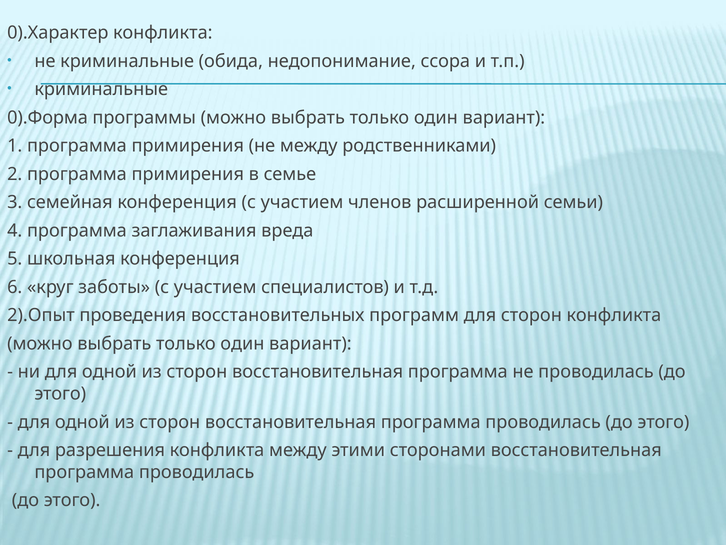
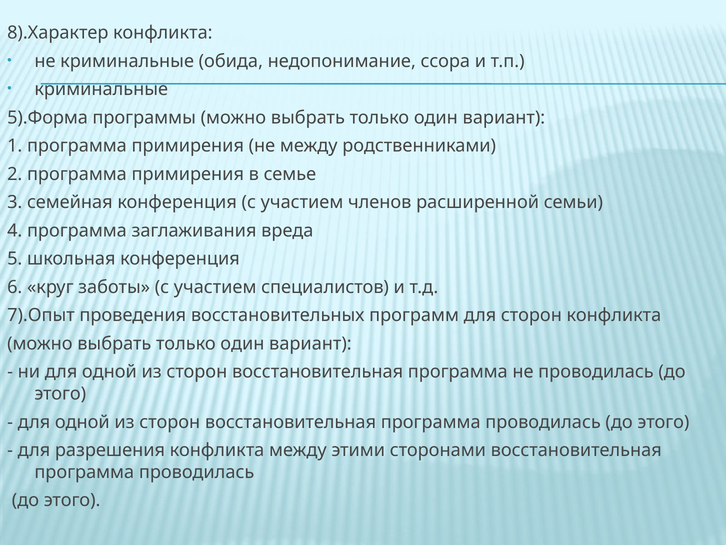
0).Характер: 0).Характер -> 8).Характер (58, 33)
0).Форма: 0).Форма -> 5).Форма (48, 117)
2).Опыт: 2).Опыт -> 7).Опыт (41, 315)
